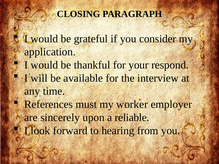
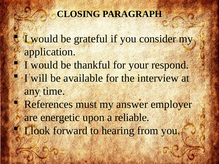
worker: worker -> answer (132, 104)
sincerely: sincerely -> energetic (60, 118)
